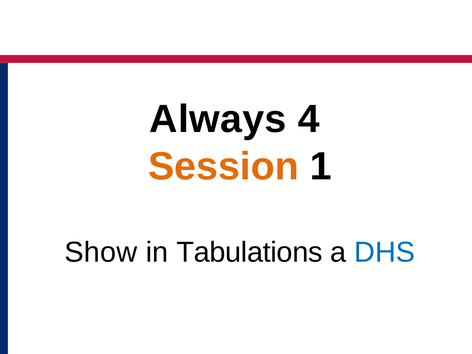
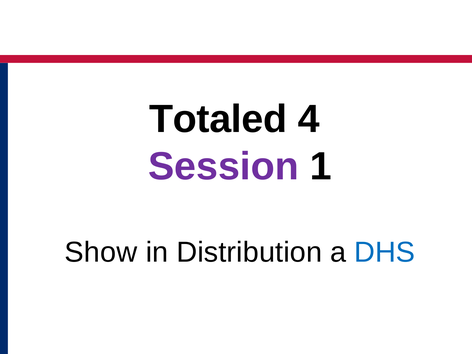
Always: Always -> Totaled (218, 119)
Session colour: orange -> purple (223, 166)
Tabulations: Tabulations -> Distribution (249, 252)
